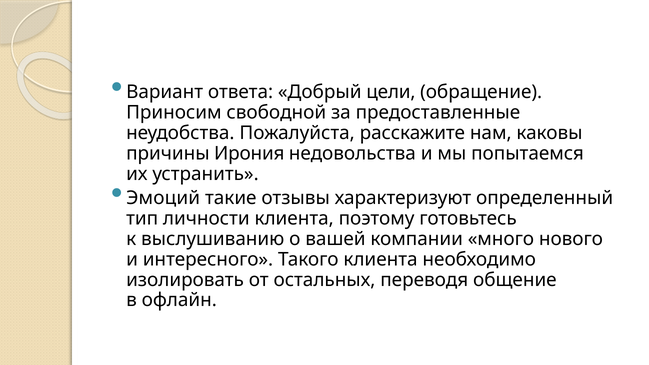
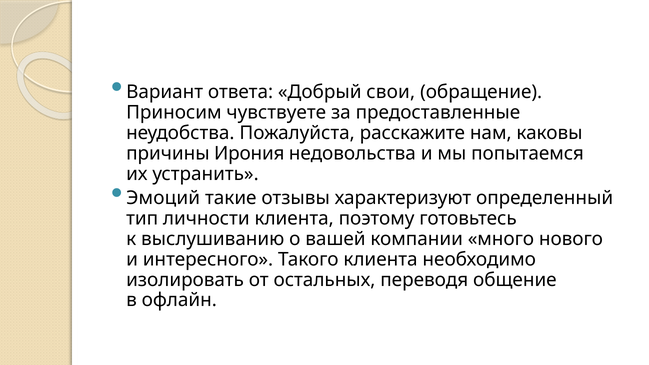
цели: цели -> свои (391, 92)
свободной: свободной -> чувствуете (276, 113)
